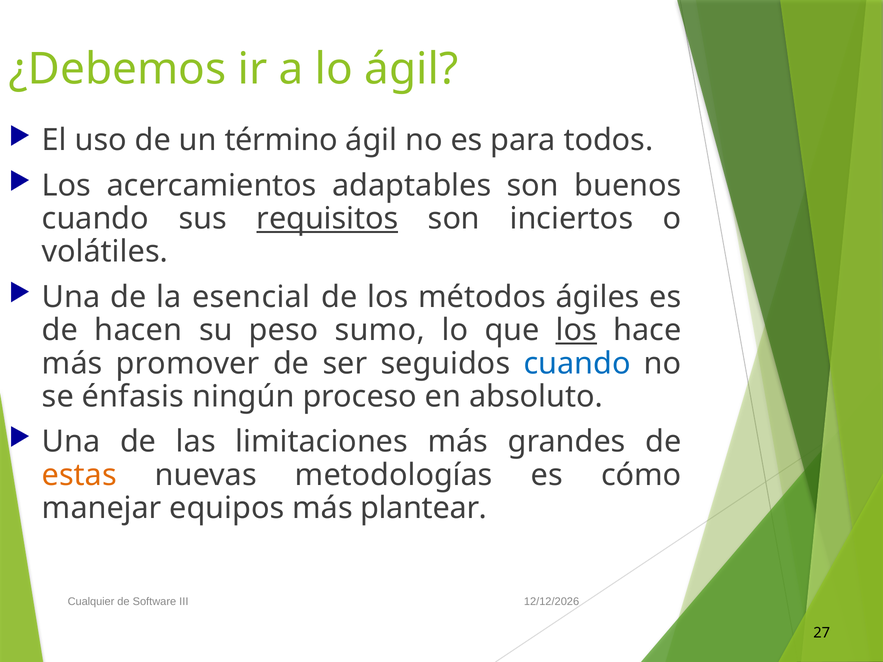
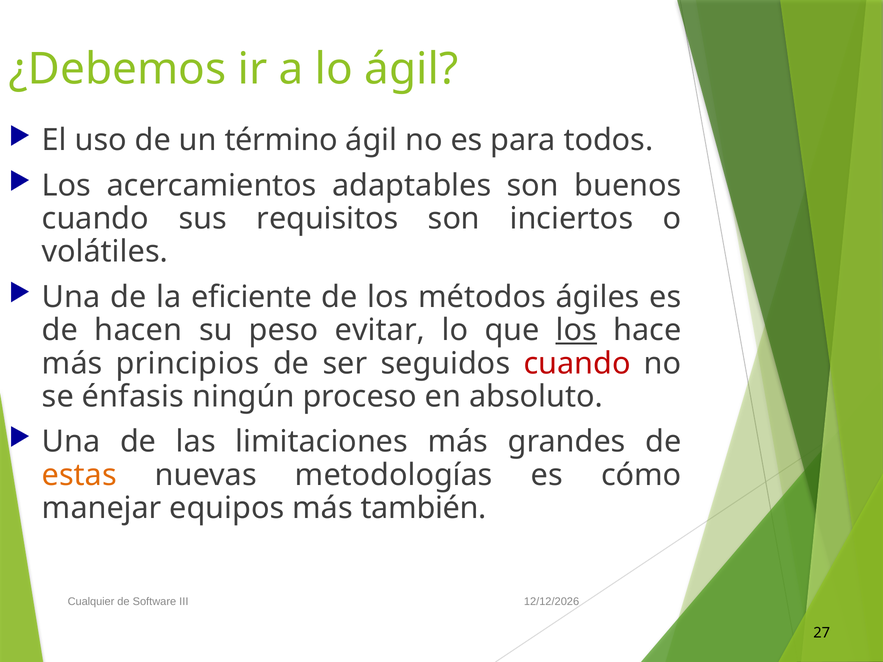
requisitos underline: present -> none (327, 219)
esencial: esencial -> eficiente (252, 297)
sumo: sumo -> evitar (380, 330)
promover: promover -> principios (188, 364)
cuando colour: blue -> red (577, 364)
plantear: plantear -> también (424, 508)
